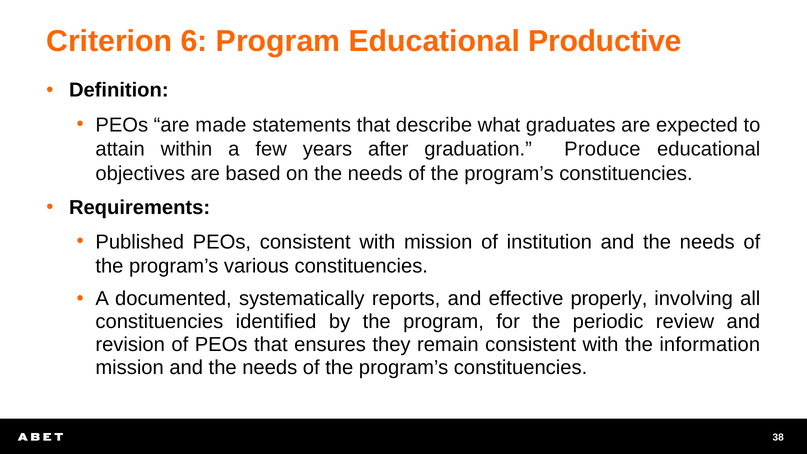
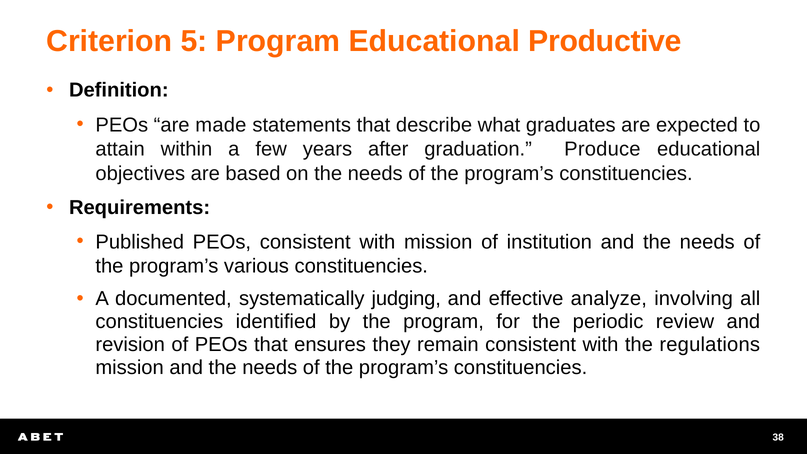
6: 6 -> 5 (194, 41)
reports: reports -> judging (406, 299)
properly: properly -> analyze (609, 299)
information: information -> regulations (710, 345)
